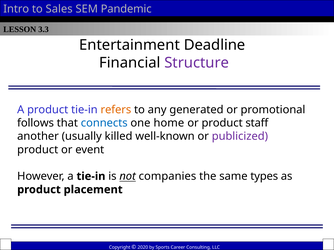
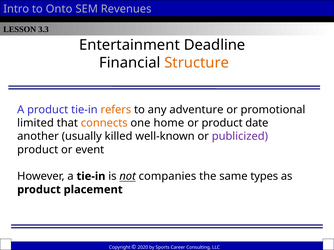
Sales: Sales -> Onto (59, 9)
Pandemic: Pandemic -> Revenues (126, 9)
Structure colour: purple -> orange (197, 63)
generated: generated -> adventure (196, 110)
follows: follows -> limited (35, 123)
connects colour: blue -> orange (104, 123)
staff: staff -> date (257, 123)
